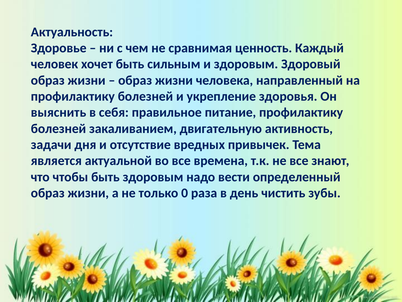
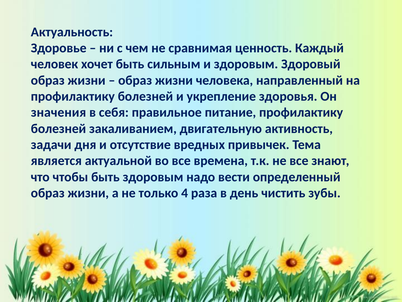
выяснить: выяснить -> значения (58, 112)
0: 0 -> 4 (185, 193)
